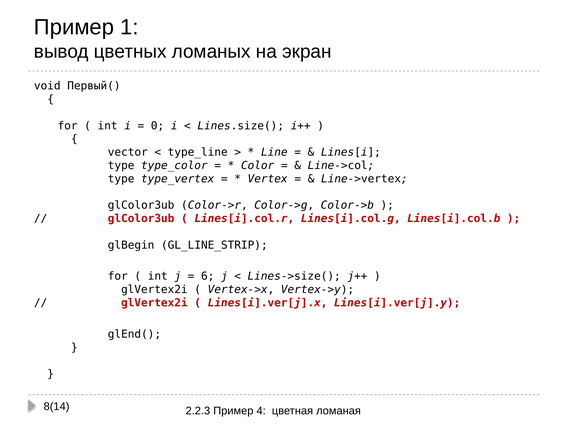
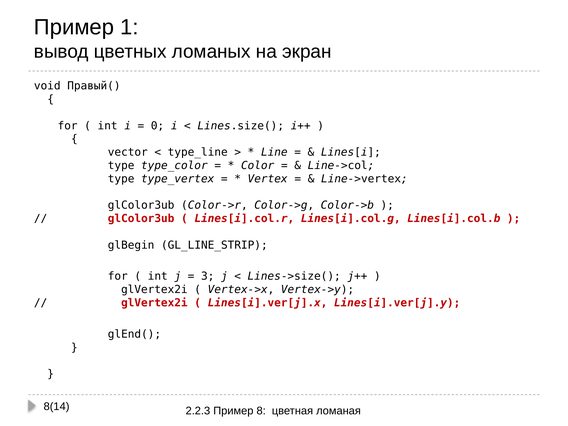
Первый(: Первый( -> Правый( (94, 86)
6: 6 -> 3 (208, 276)
4: 4 -> 8 (261, 411)
